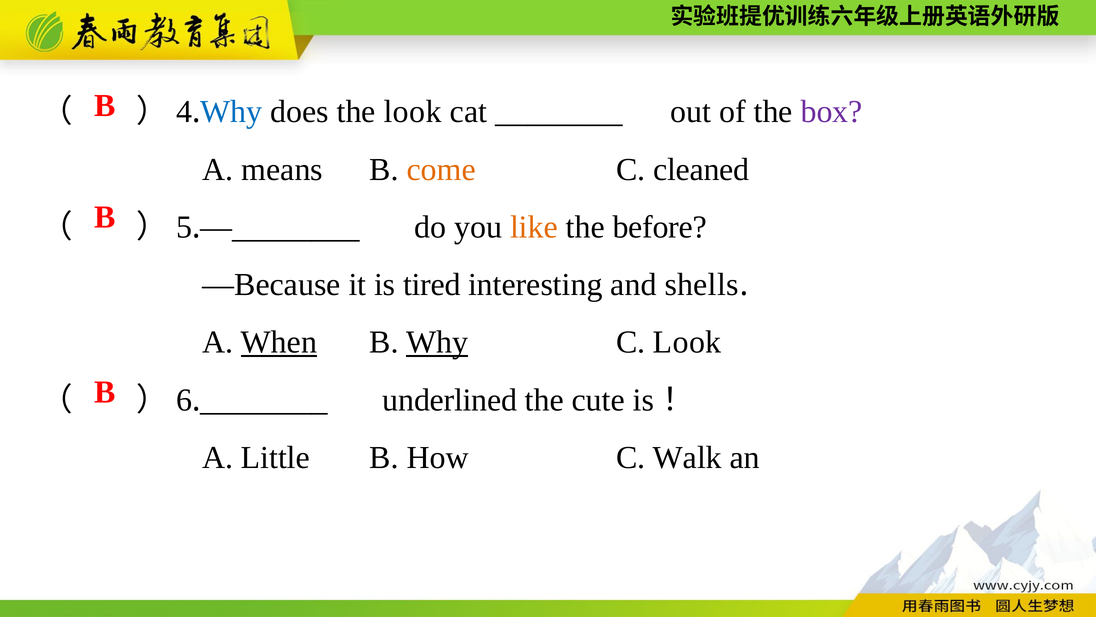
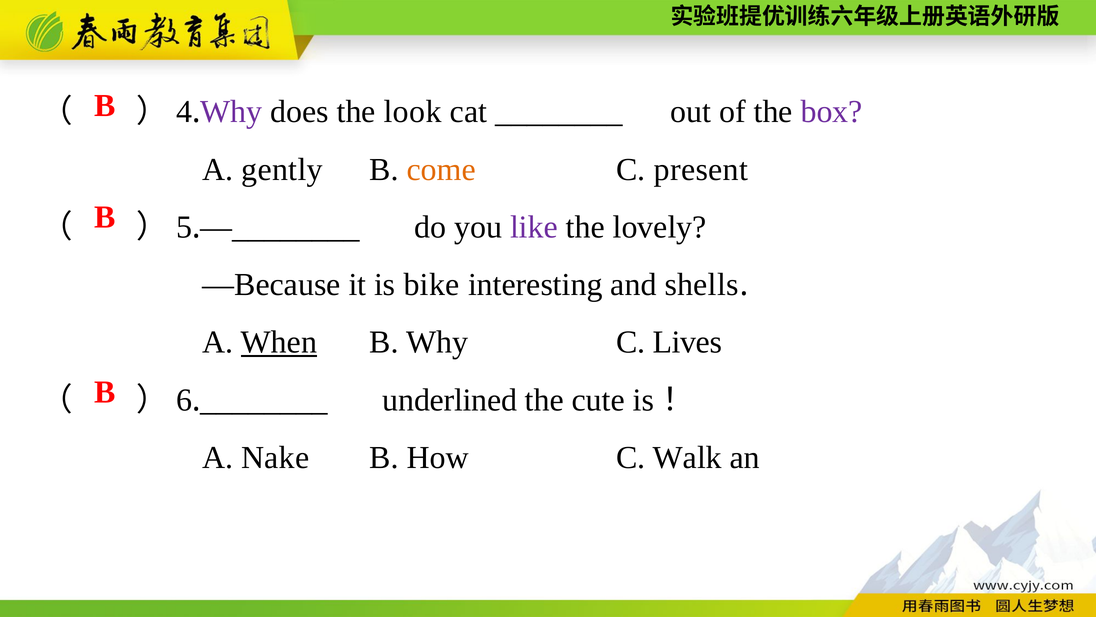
Why colour: blue -> purple (231, 112)
means: means -> gently (282, 169)
cleaned: cleaned -> present (701, 169)
like colour: orange -> purple (534, 227)
before: before -> lovely (660, 227)
tired: tired -> bike (432, 285)
Why underline: present -> none (437, 342)
C Look: Look -> Lives (687, 342)
Little: Little -> Nake (275, 457)
